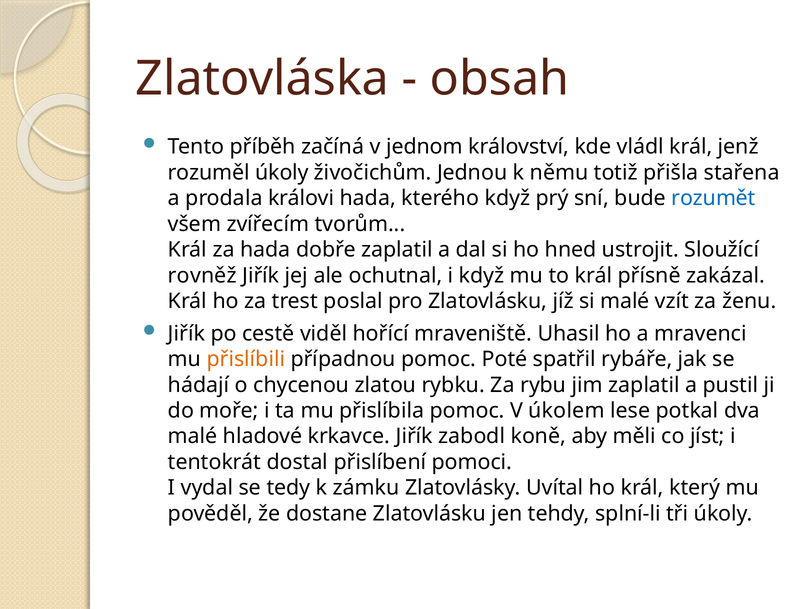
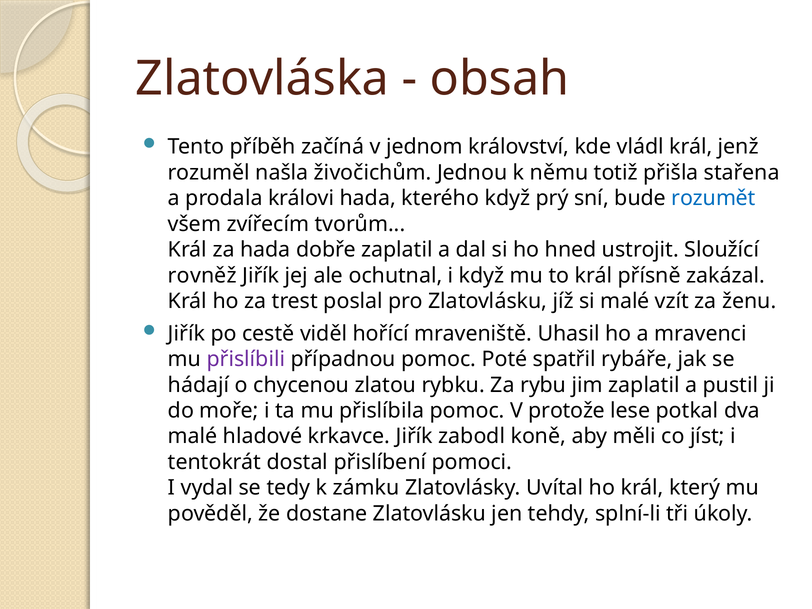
rozuměl úkoly: úkoly -> našla (282, 173)
přislíbili colour: orange -> purple (246, 359)
úkolem: úkolem -> protože (567, 411)
